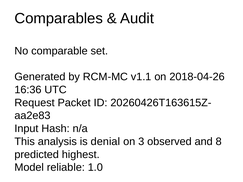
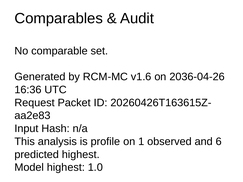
v1.1: v1.1 -> v1.6 (141, 77)
2018-04-26: 2018-04-26 -> 2036-04-26 (197, 77)
denial: denial -> profile (105, 142)
3: 3 -> 1 (141, 142)
8: 8 -> 6 (219, 142)
Model reliable: reliable -> highest (66, 168)
